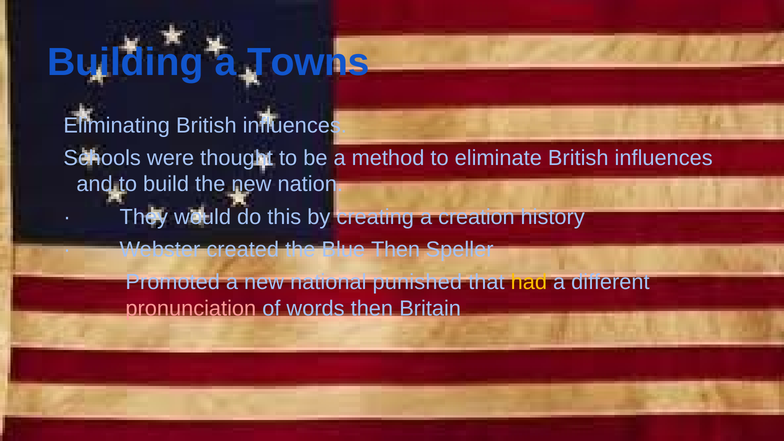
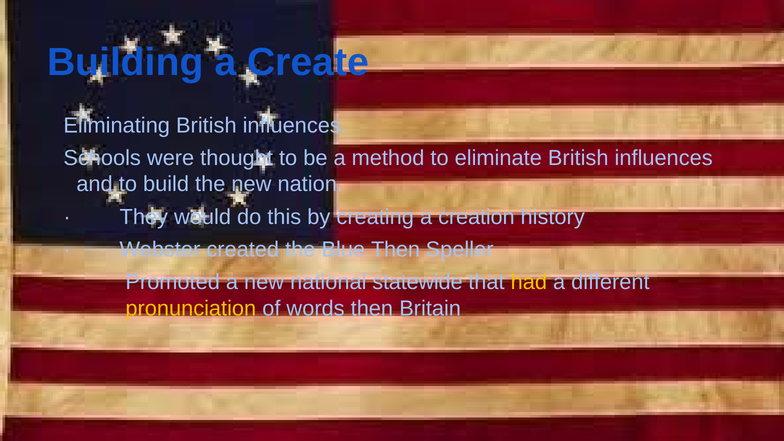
Towns: Towns -> Create (308, 63)
punished: punished -> statewide (417, 282)
pronunciation colour: pink -> yellow (191, 308)
